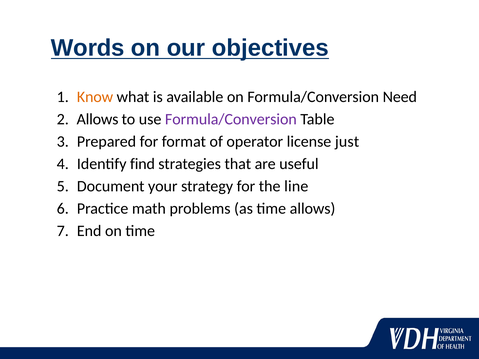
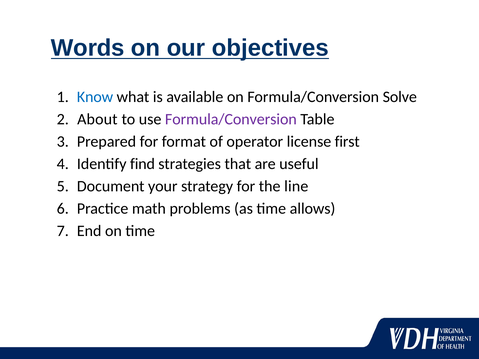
Know colour: orange -> blue (95, 97)
Need: Need -> Solve (400, 97)
Allows: Allows -> About (97, 119)
just: just -> first (347, 142)
